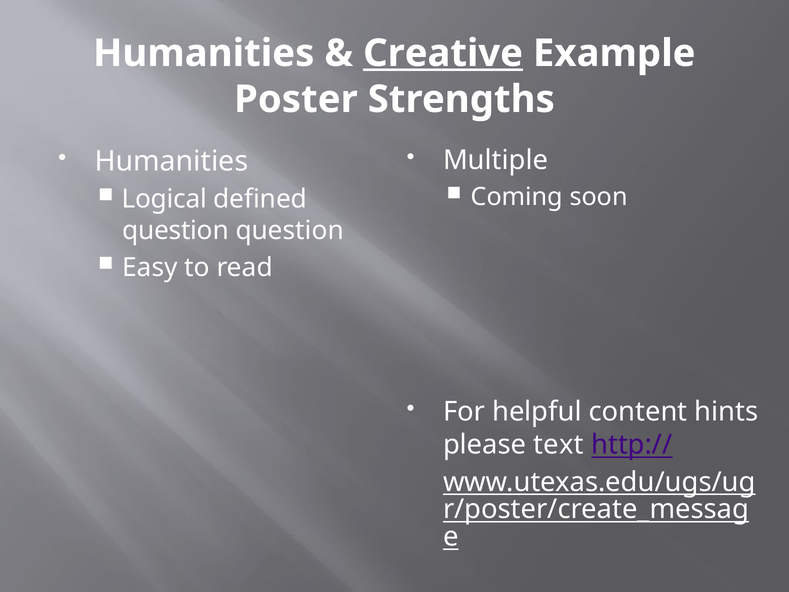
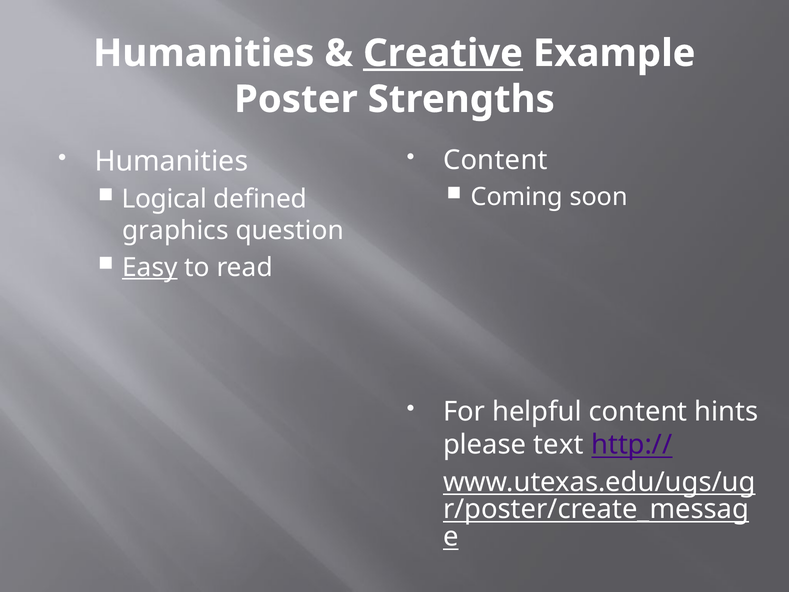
Multiple: Multiple -> Content (495, 160)
question: question -> graphics (175, 231)
Easy underline: none -> present (150, 267)
